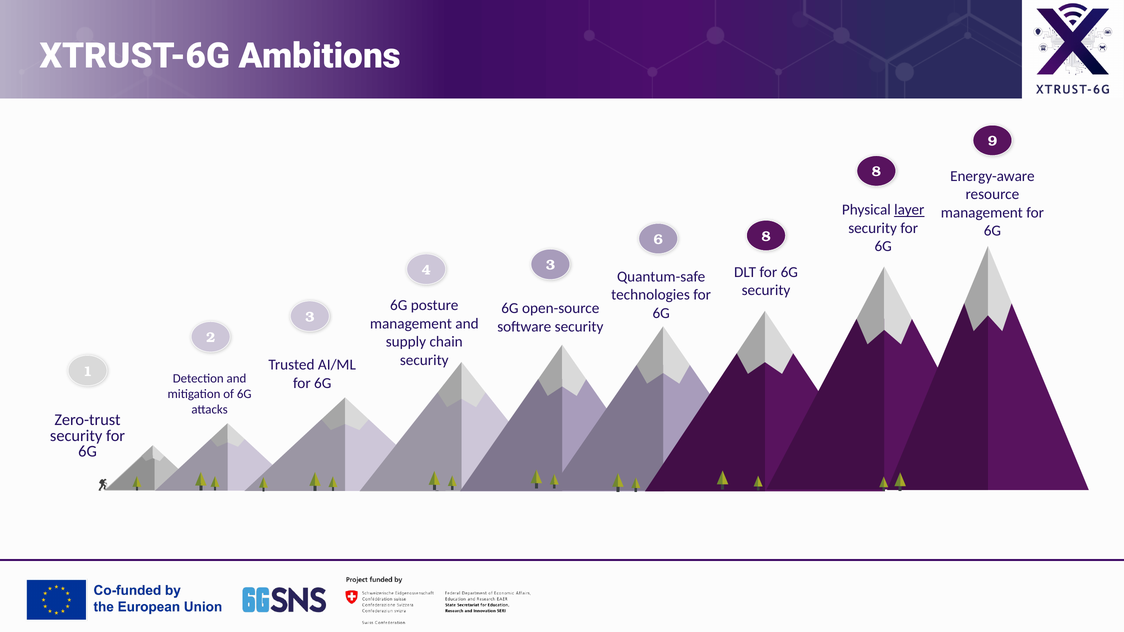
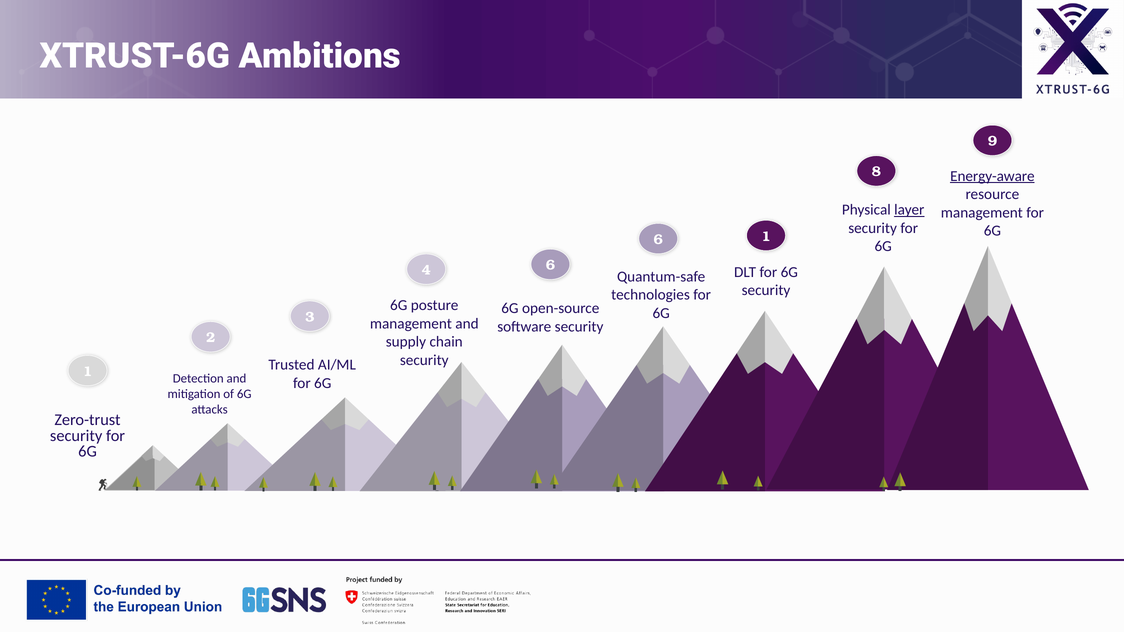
Energy-aware underline: none -> present (992, 176)
6 8: 8 -> 1 (766, 237)
4 3: 3 -> 6 (550, 265)
